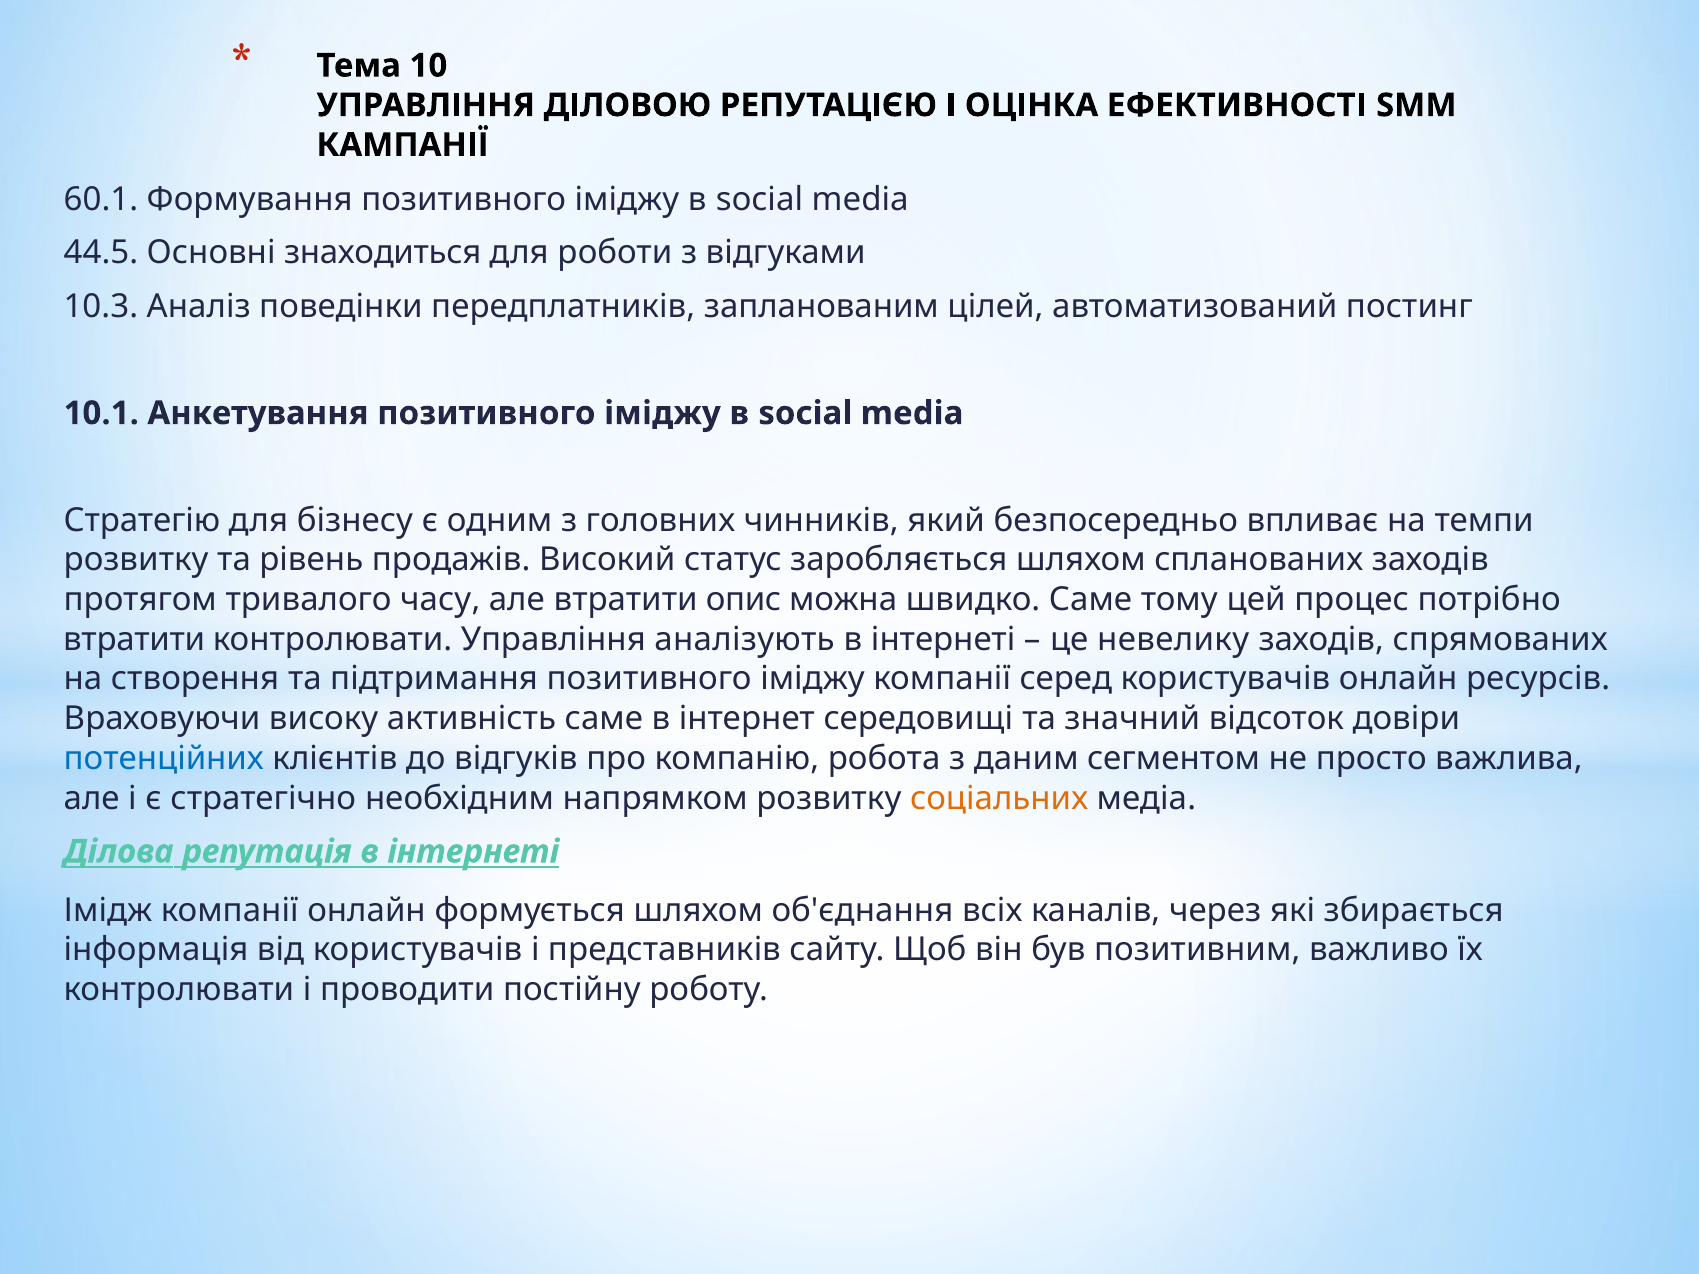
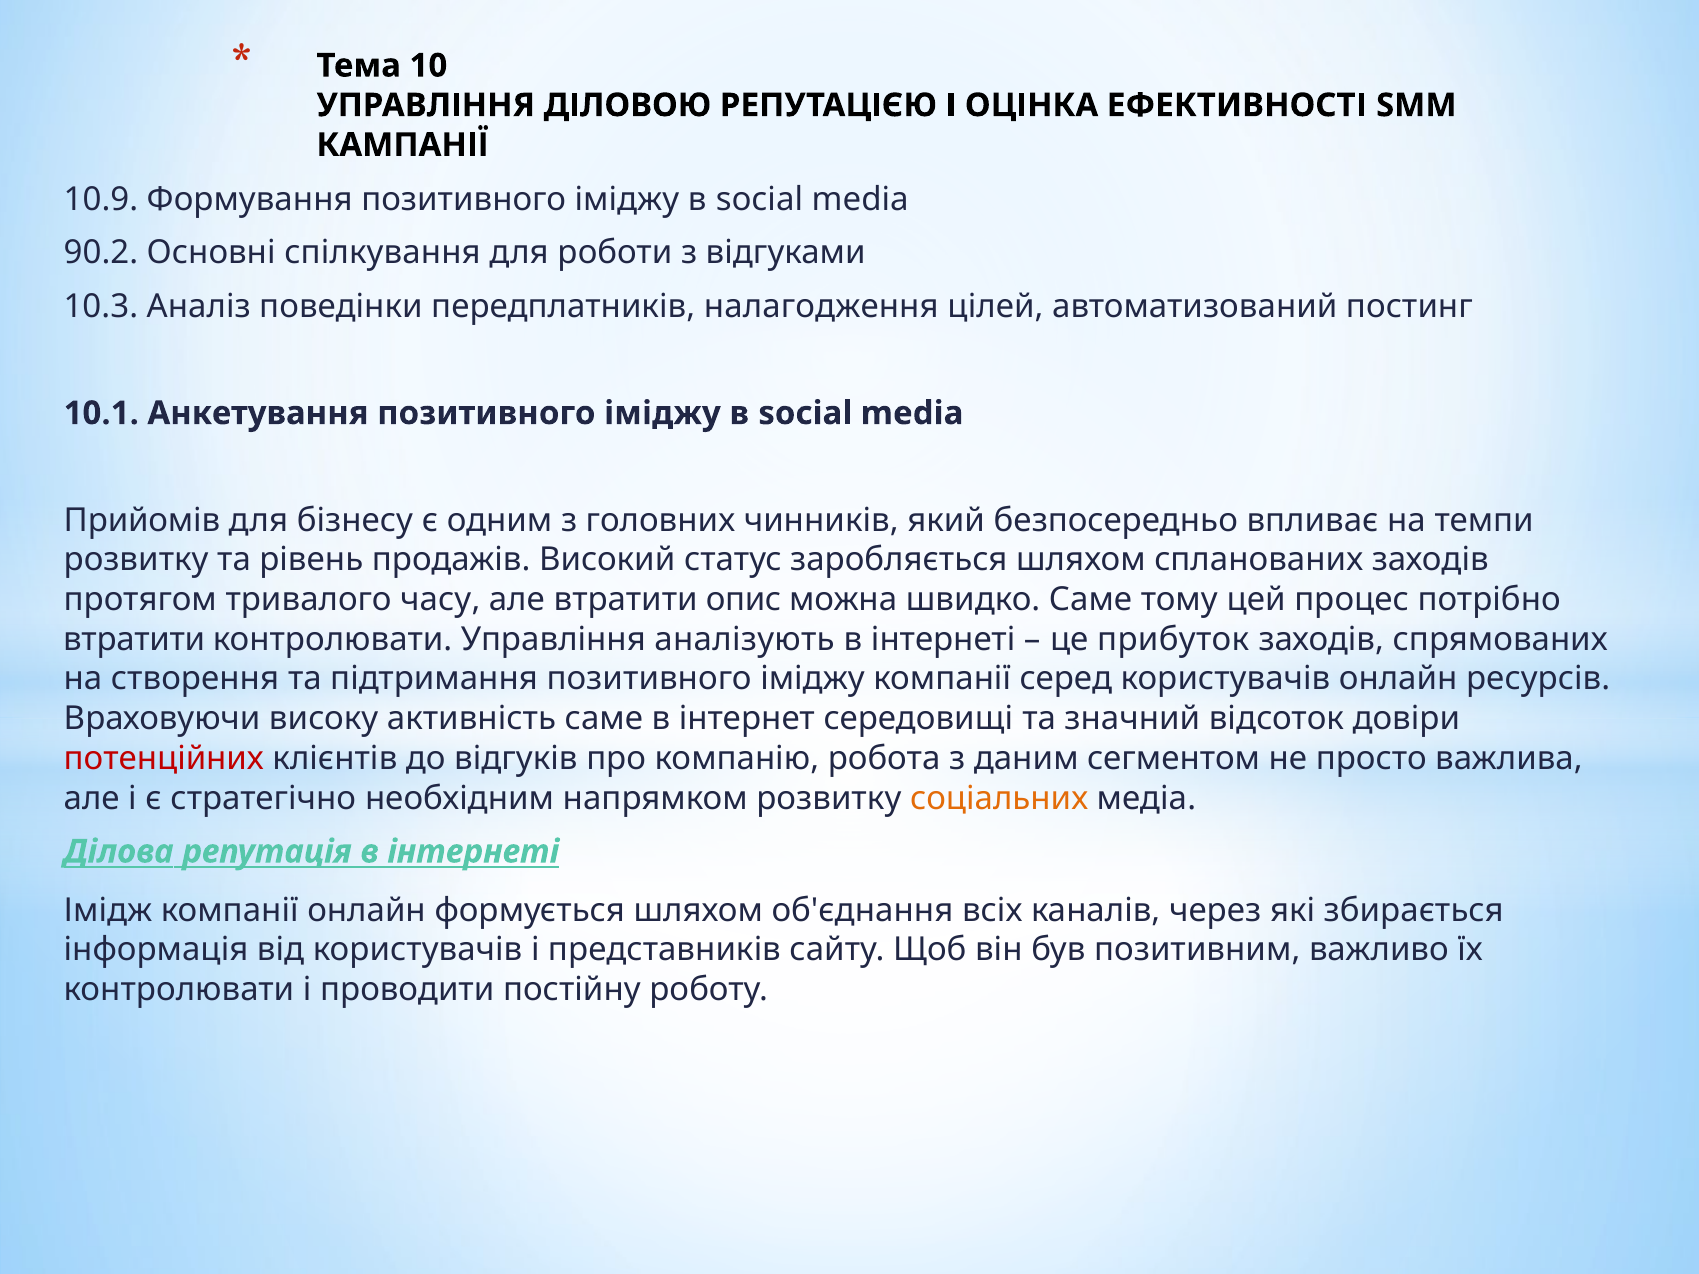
60.1: 60.1 -> 10.9 (101, 200)
44.5: 44.5 -> 90.2 (101, 253)
знаходиться: знаходиться -> спілкування (383, 253)
запланованим: запланованим -> налагодження (821, 306)
Стратегію: Стратегію -> Прийомів (142, 520)
невелику: невелику -> прибуток (1173, 639)
потенційних colour: blue -> red (164, 759)
